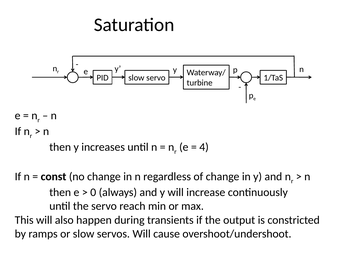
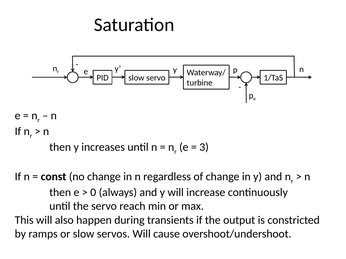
4: 4 -> 3 (204, 147)
